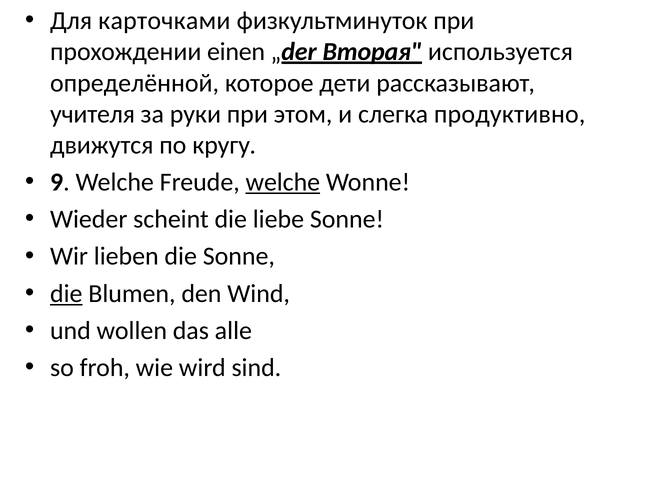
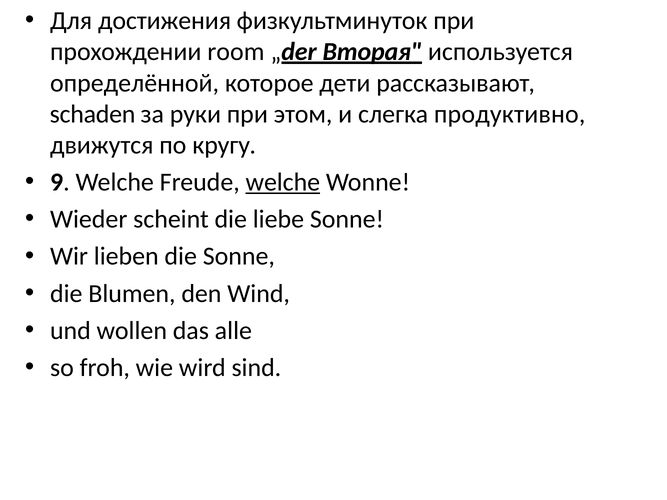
карточками: карточками -> достижения (165, 21)
einen: einen -> room (236, 52)
учителя: учителя -> schaden (93, 114)
die underline: present -> none (66, 294)
